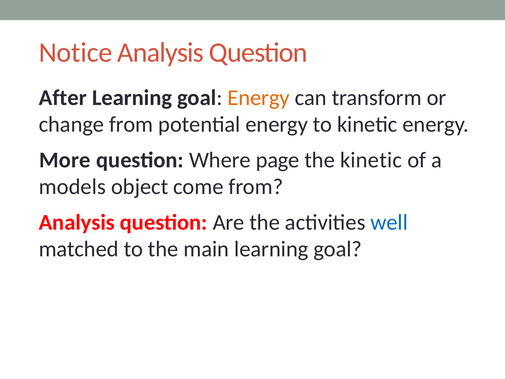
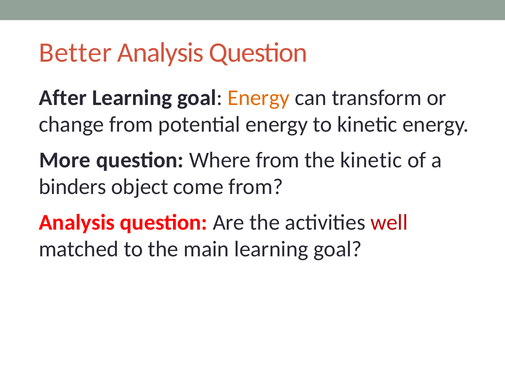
Notice: Notice -> Better (75, 52)
Where page: page -> from (278, 160)
models: models -> binders (72, 187)
well colour: blue -> red (389, 222)
